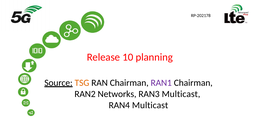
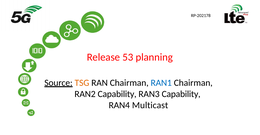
10: 10 -> 53 (128, 57)
RAN1 colour: purple -> blue (161, 82)
RAN2 Networks: Networks -> Capability (117, 94)
RAN3 Multicast: Multicast -> Capability (181, 94)
